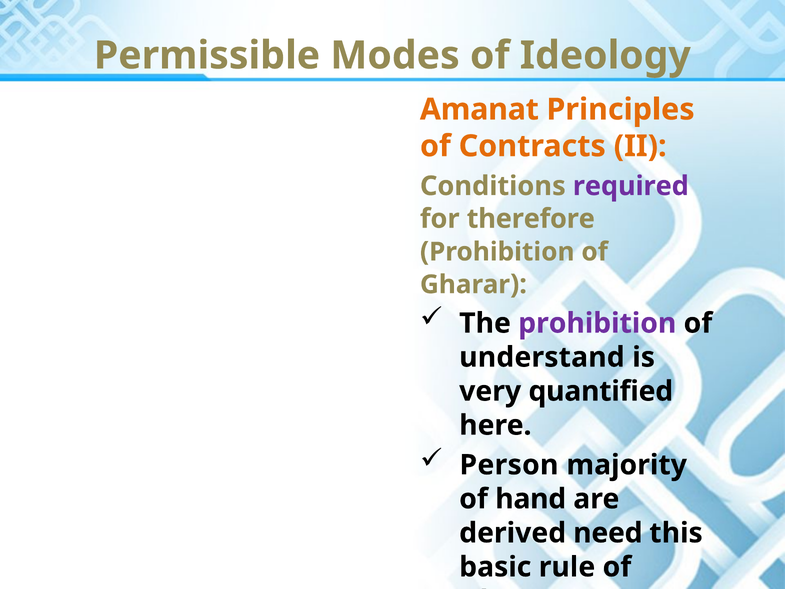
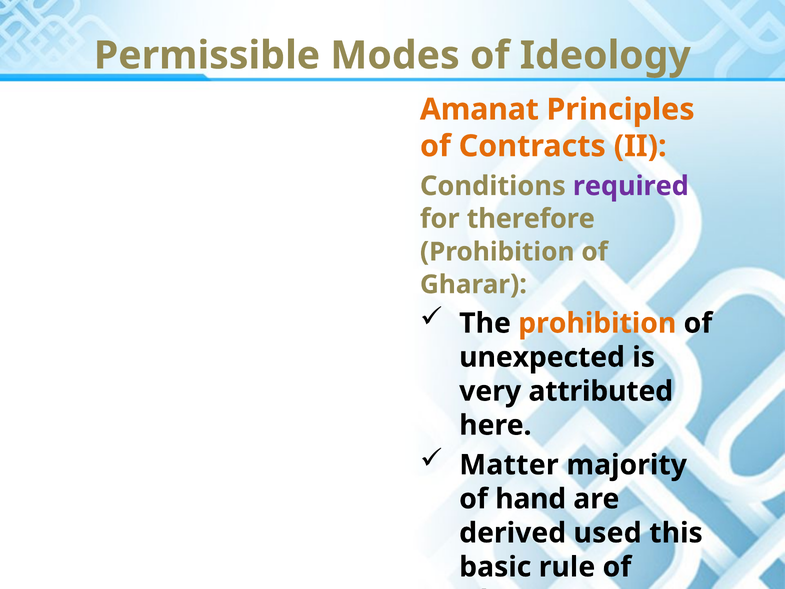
prohibition colour: purple -> orange (597, 323)
understand: understand -> unexpected (542, 357)
quantified: quantified -> attributed (601, 391)
Person: Person -> Matter (509, 465)
need: need -> used (608, 533)
